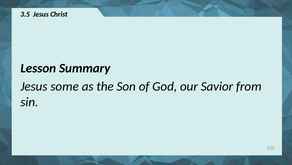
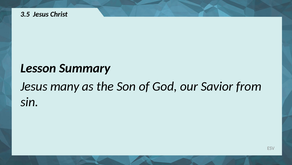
some: some -> many (65, 86)
